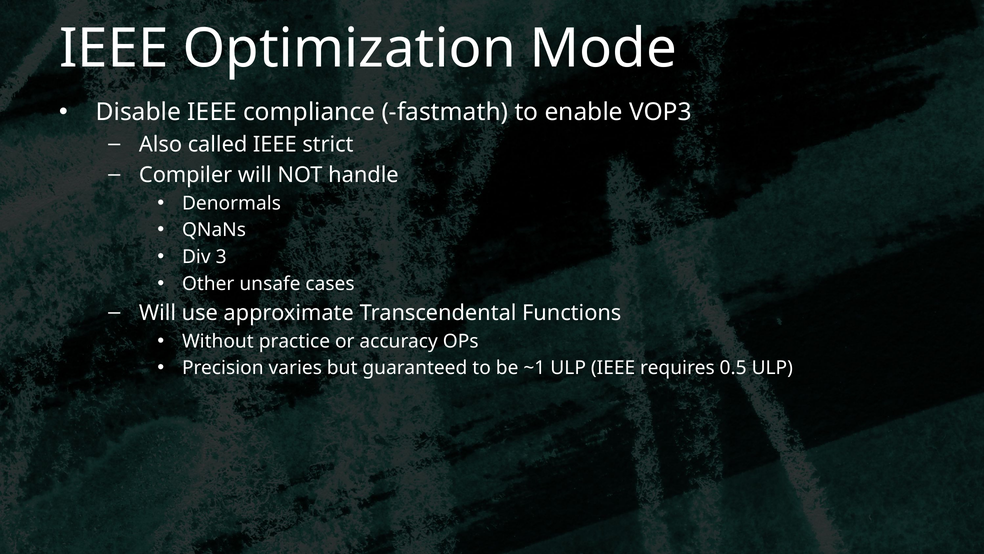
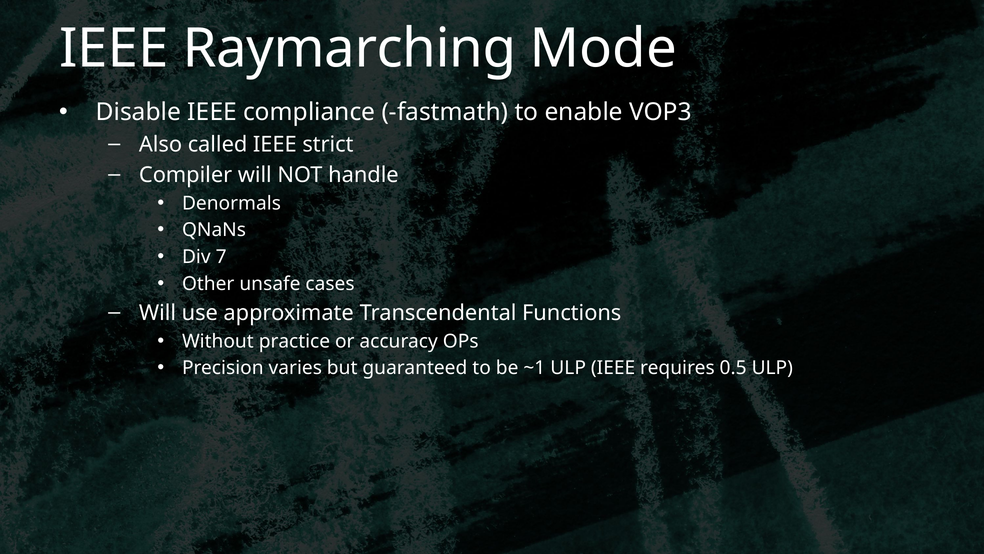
Optimization: Optimization -> Raymarching (349, 49)
3: 3 -> 7 (221, 257)
